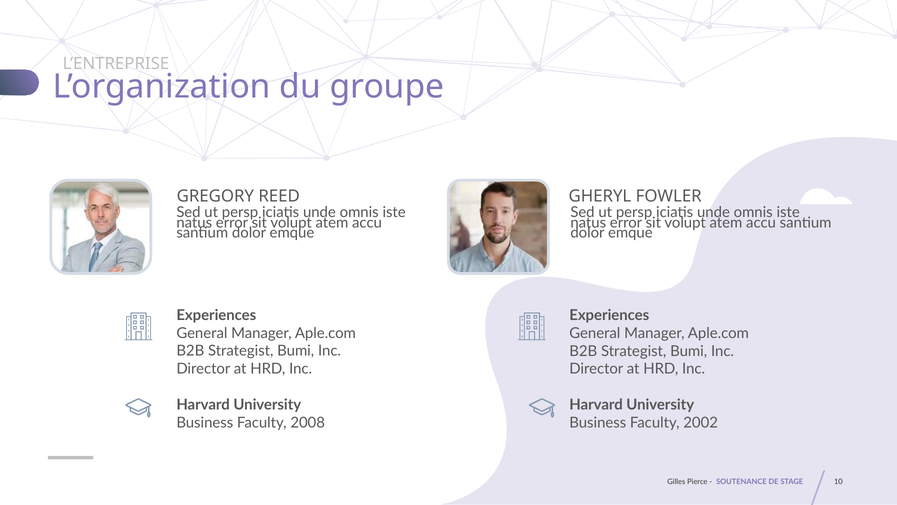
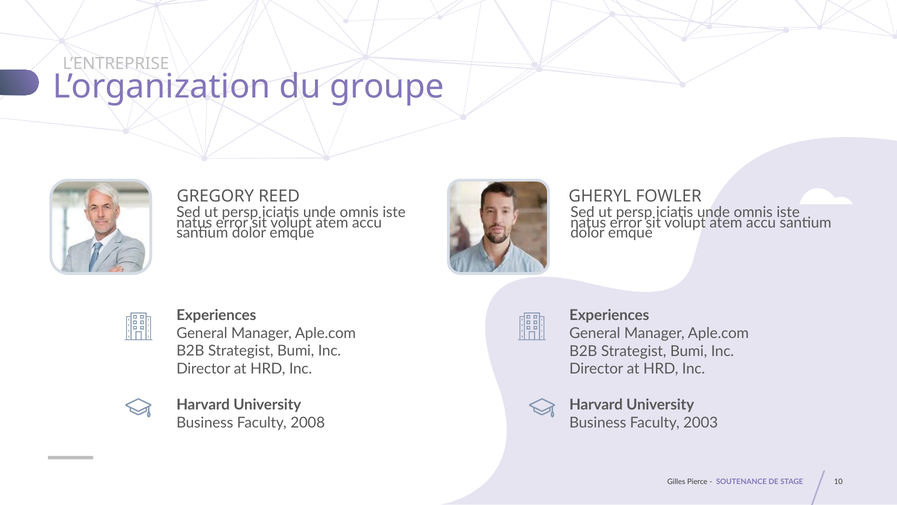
2002: 2002 -> 2003 (701, 423)
